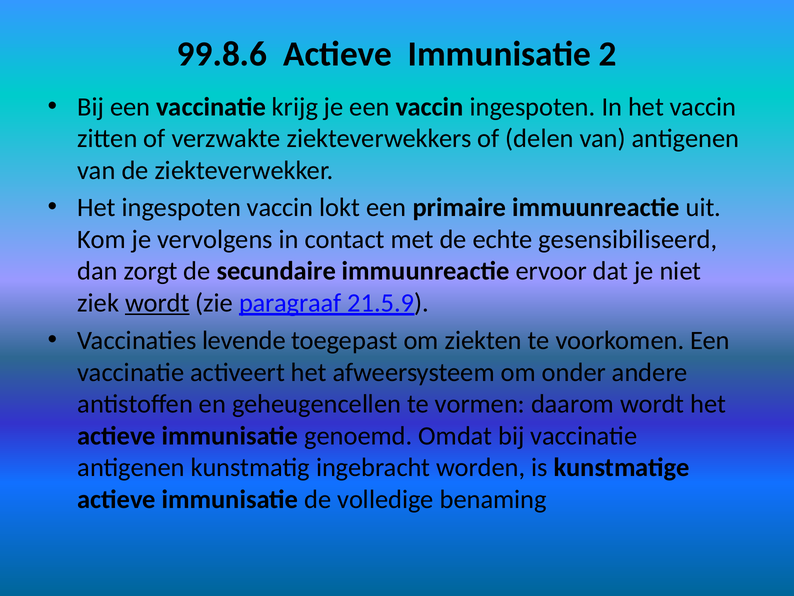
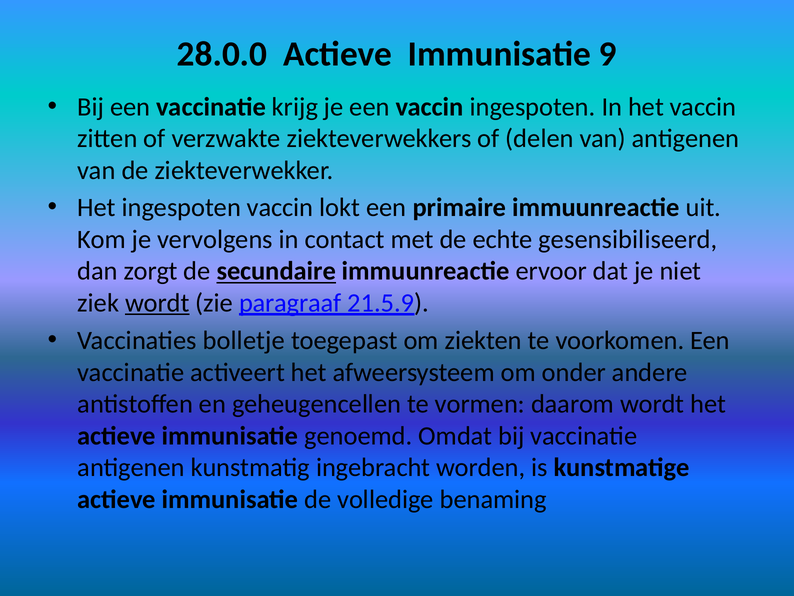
99.8.6: 99.8.6 -> 28.0.0 (222, 54)
2: 2 -> 9 (608, 54)
secundaire underline: none -> present (276, 271)
levende: levende -> bolletje (244, 340)
